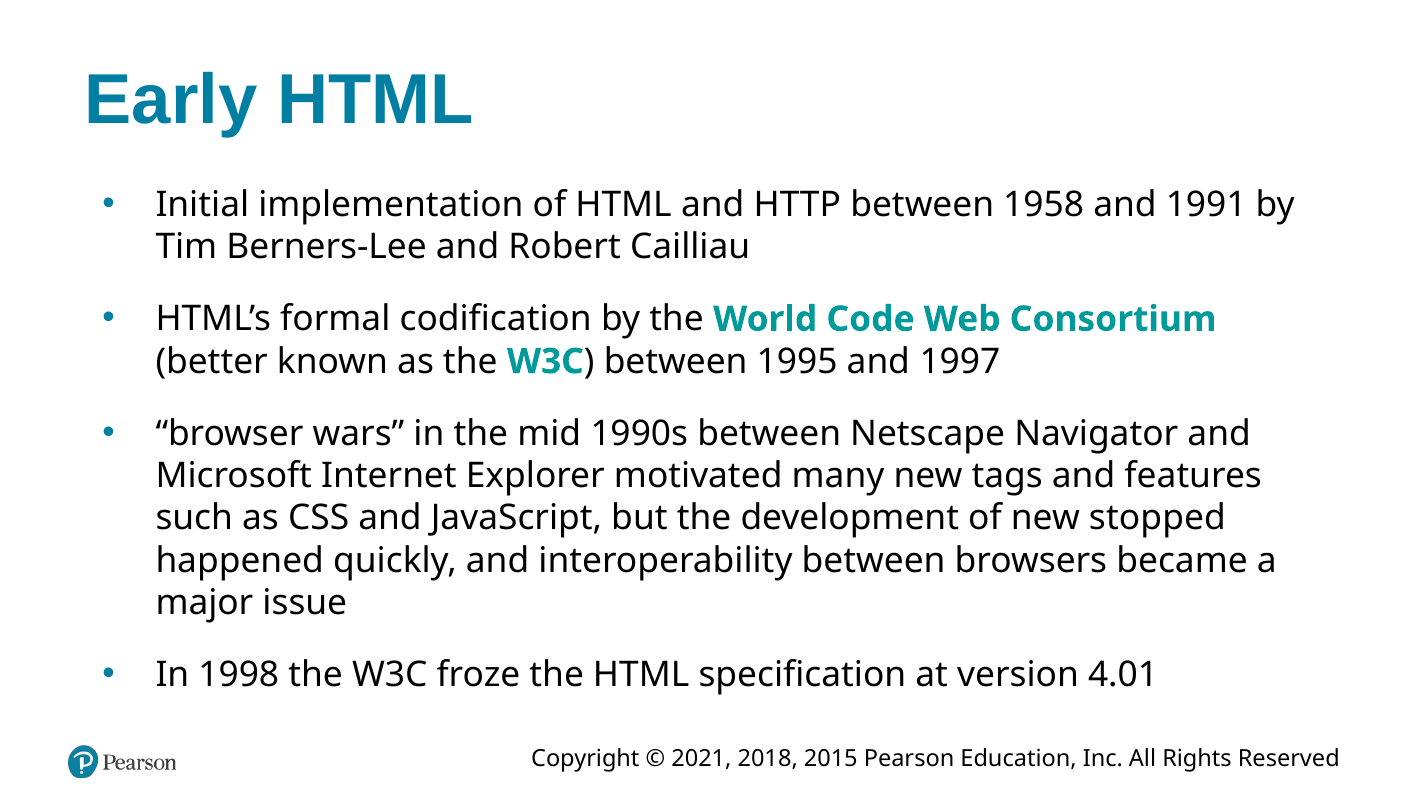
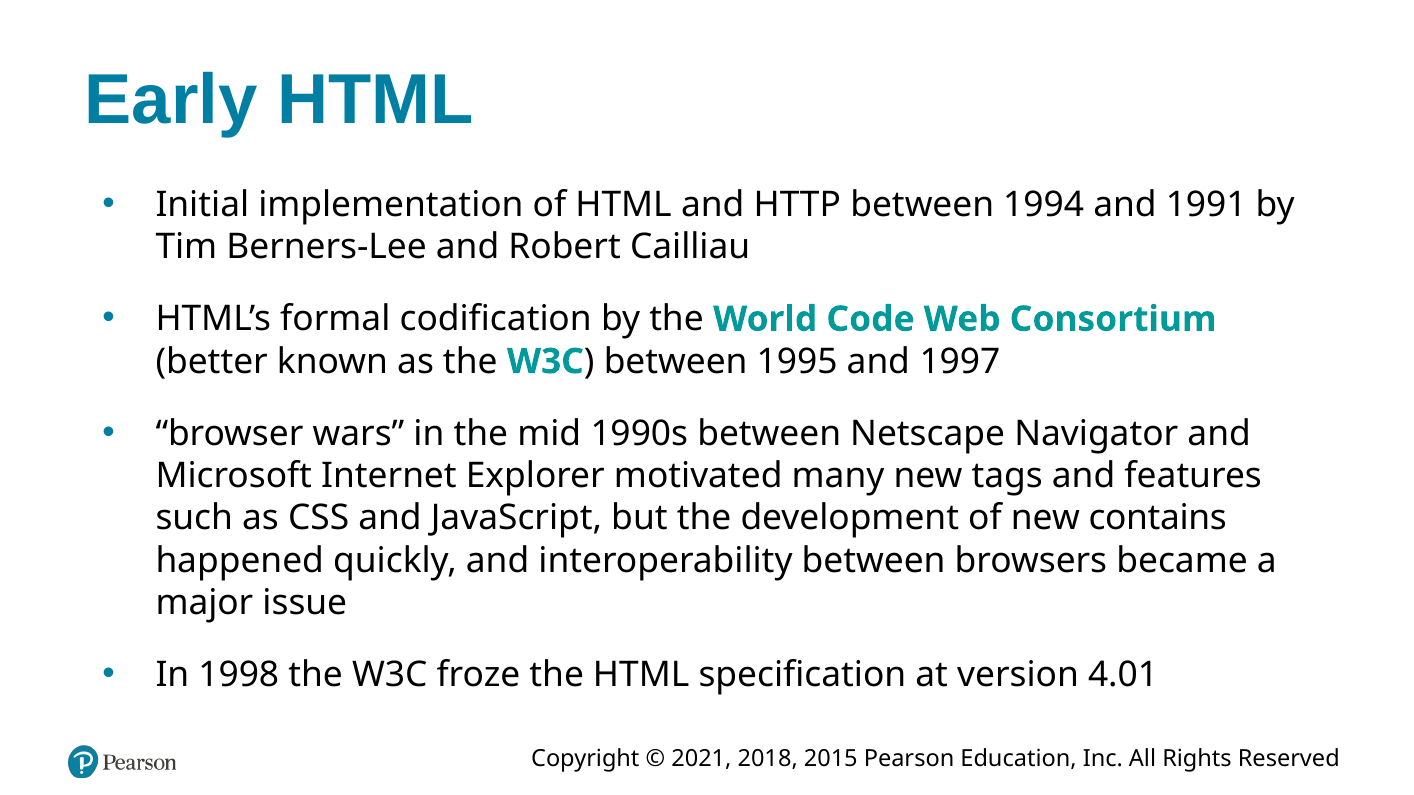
1958: 1958 -> 1994 (1044, 205)
stopped: stopped -> contains (1158, 518)
